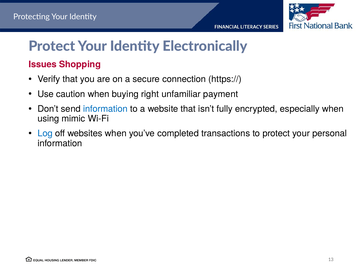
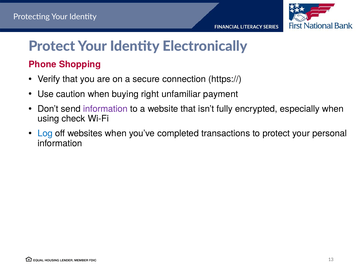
Issues: Issues -> Phone (43, 64)
information colour: blue -> purple (105, 109)
mimic: mimic -> check (73, 118)
